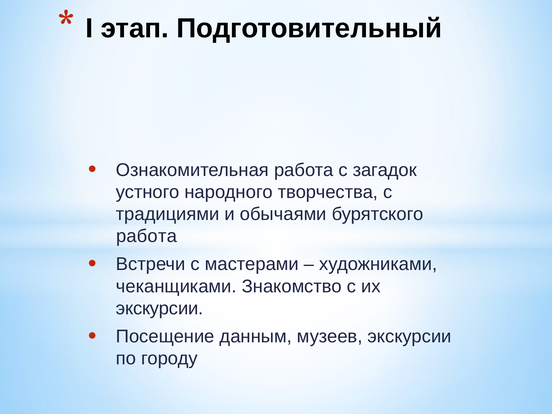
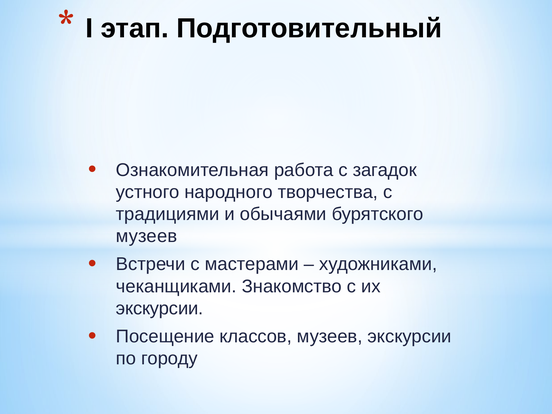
работа: работа -> музеев (147, 236)
данным: данным -> классов (256, 336)
